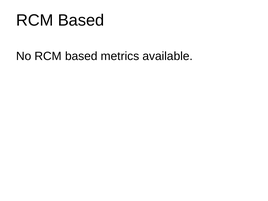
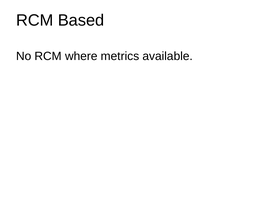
No RCM based: based -> where (81, 56)
